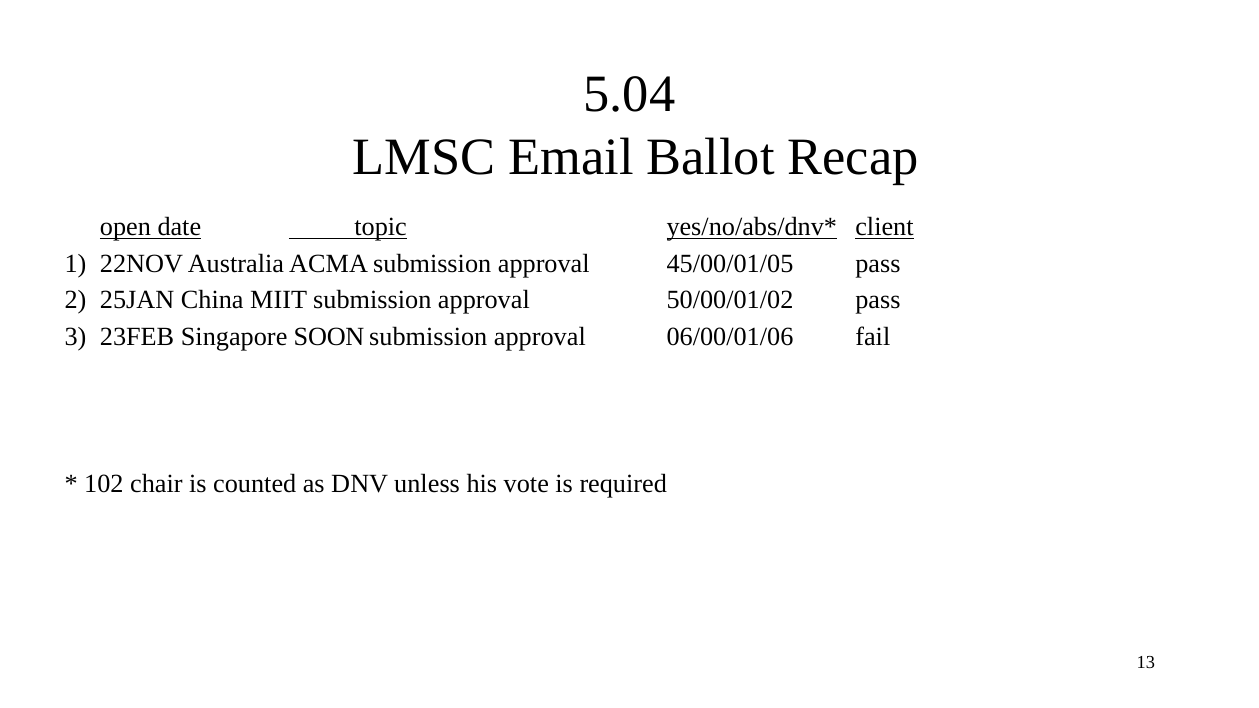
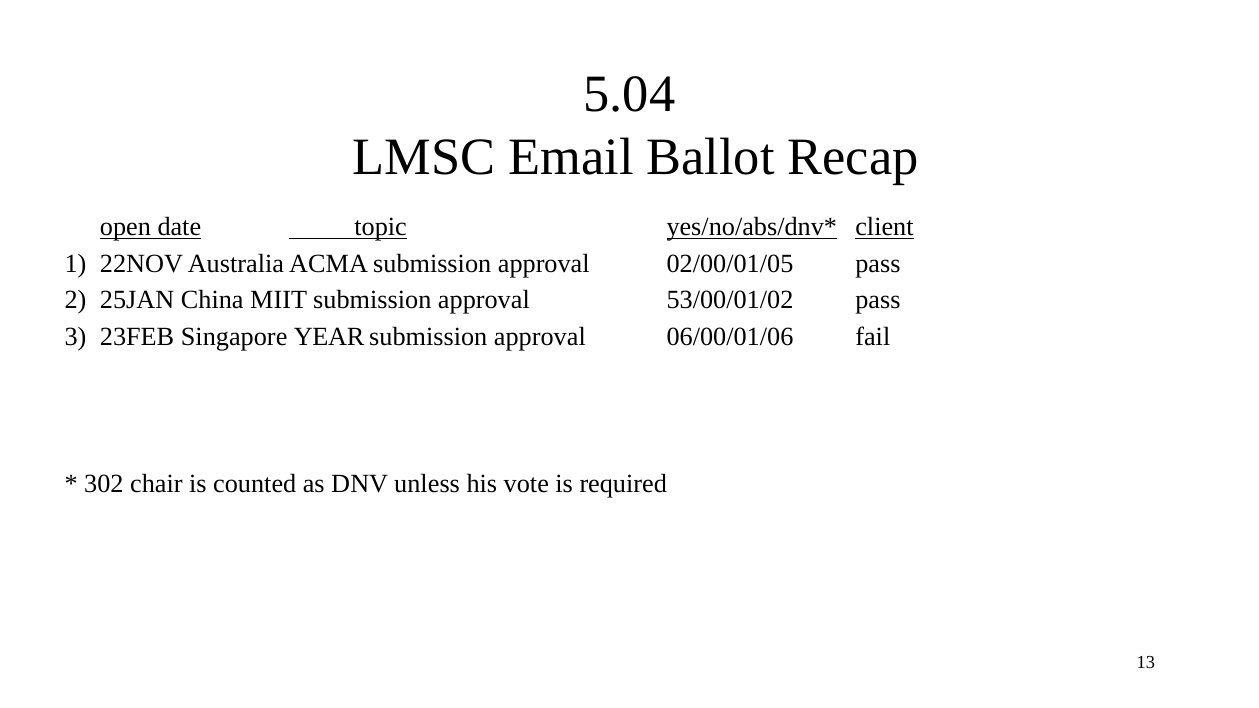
45/00/01/05: 45/00/01/05 -> 02/00/01/05 (730, 264)
50/00/01/02: 50/00/01/02 -> 53/00/01/02 (730, 300)
SOON: SOON -> YEAR (329, 337)
102: 102 -> 302 (104, 484)
